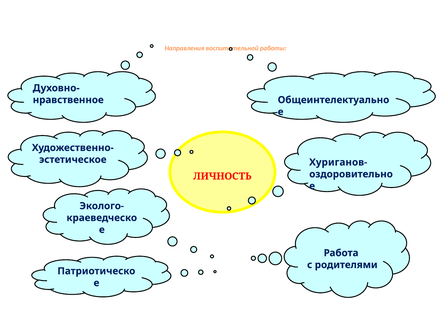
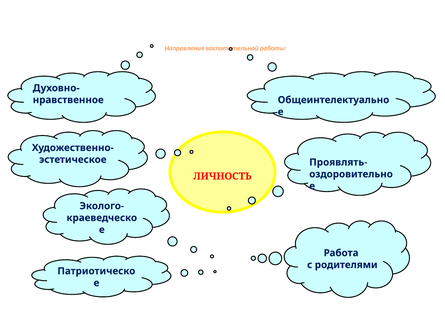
Хуриганов-: Хуриганов- -> Проявлять- (338, 162)
